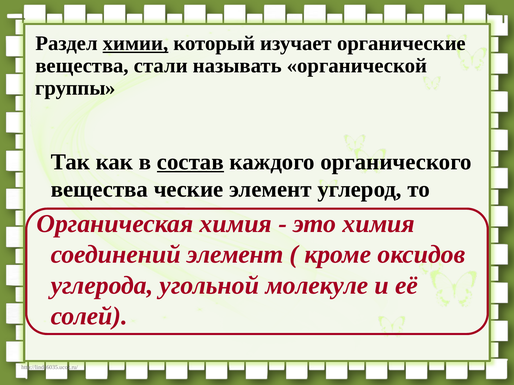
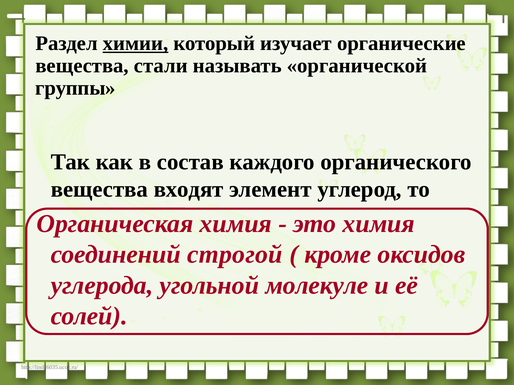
состав underline: present -> none (190, 162)
ческие: ческие -> входят (189, 189)
соединений элемент: элемент -> строгой (235, 255)
